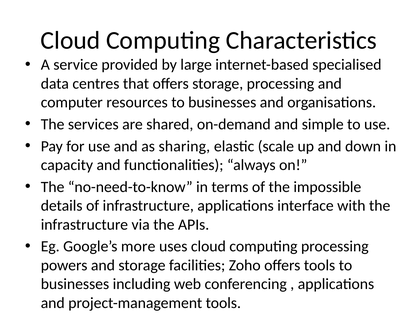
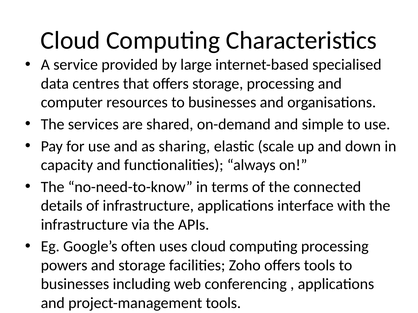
impossible: impossible -> connected (327, 187)
more: more -> often (138, 247)
